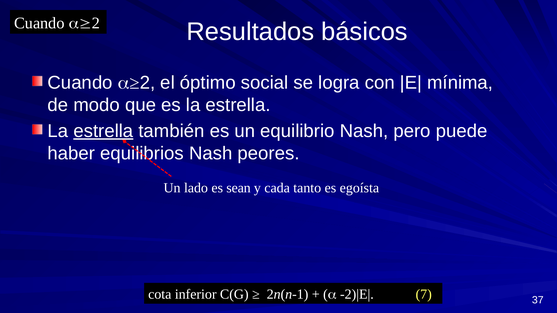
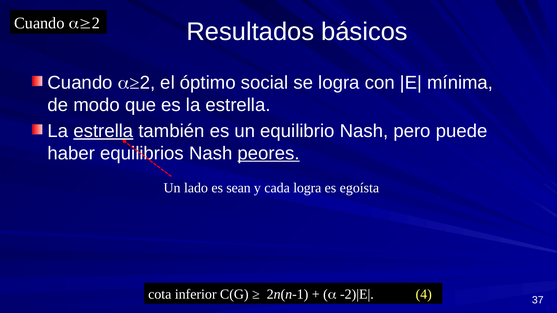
peores underline: none -> present (269, 153)
cada tanto: tanto -> logra (307, 188)
7: 7 -> 4 (424, 295)
